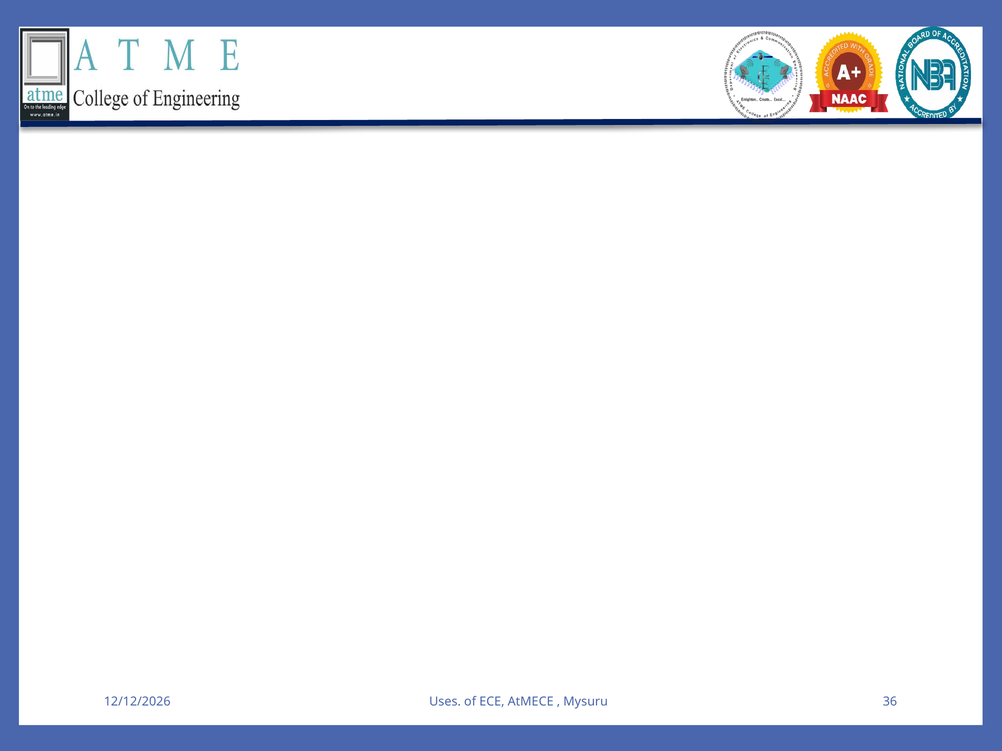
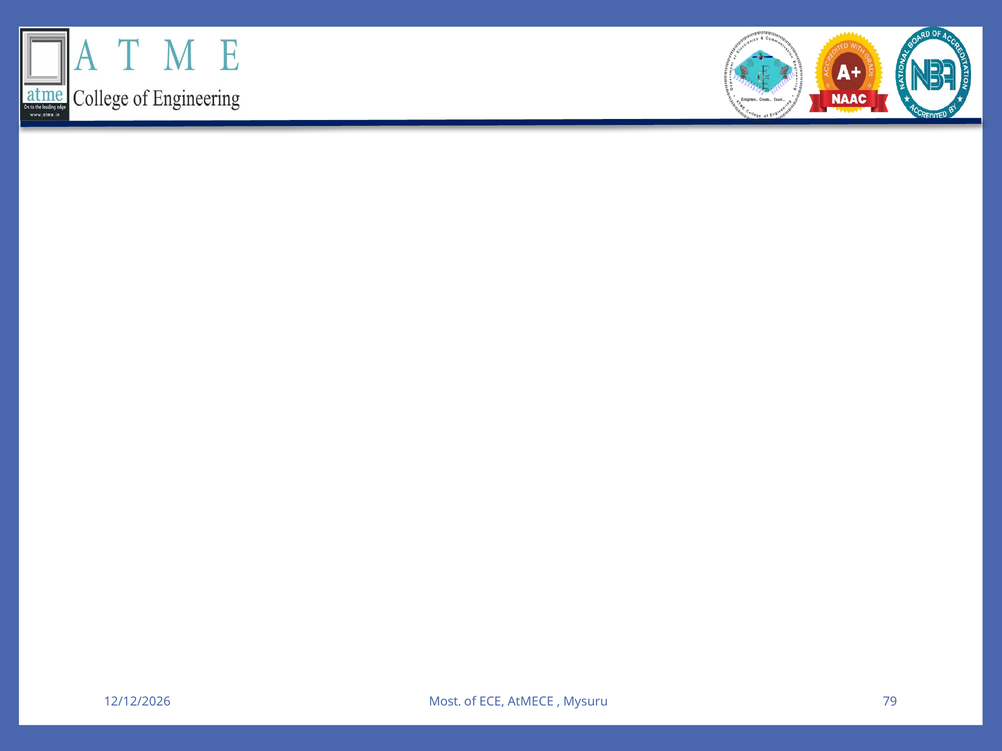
Uses: Uses -> Most (445, 702)
36: 36 -> 79 (890, 702)
